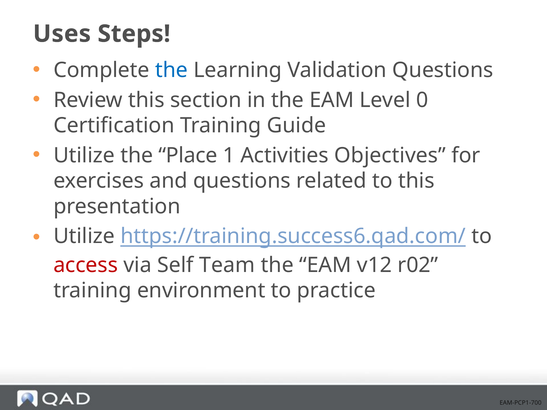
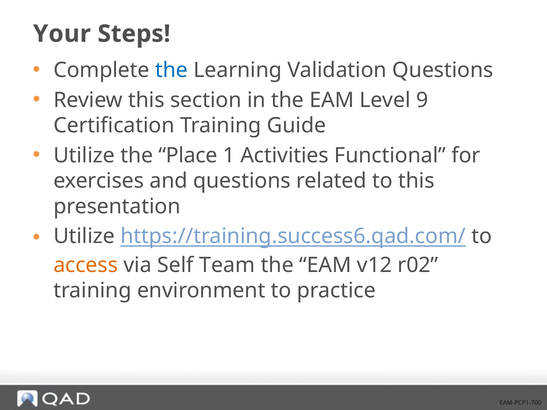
Uses: Uses -> Your (62, 34)
0: 0 -> 9 (422, 100)
Objectives: Objectives -> Functional (390, 155)
access colour: red -> orange (86, 265)
